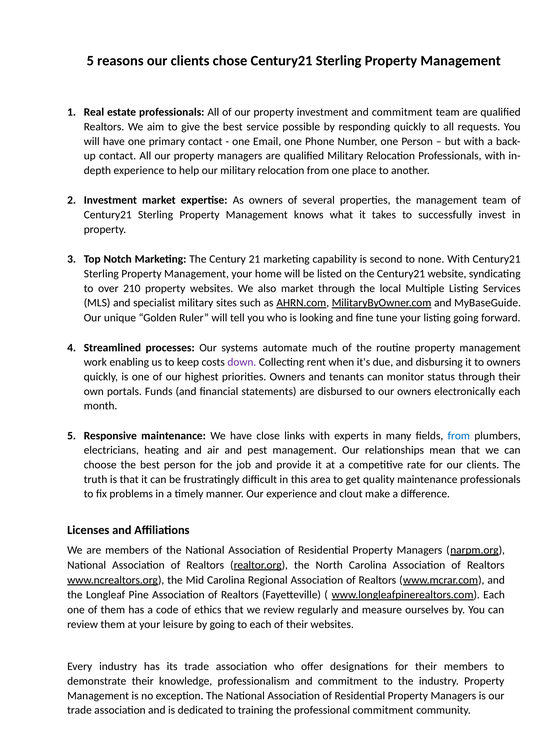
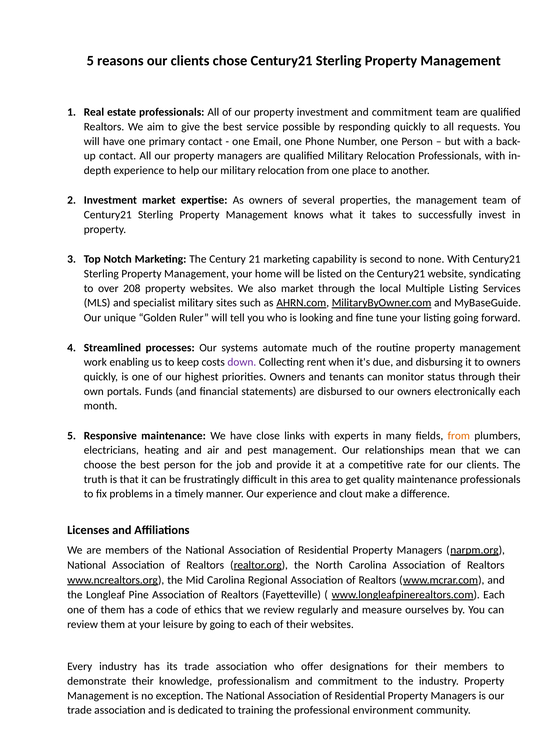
210: 210 -> 208 (132, 288)
from colour: blue -> orange (459, 435)
professional commitment: commitment -> environment (383, 710)
